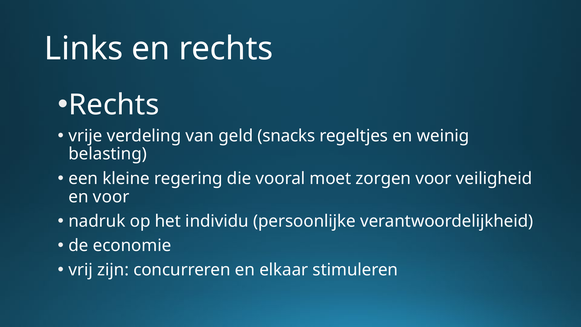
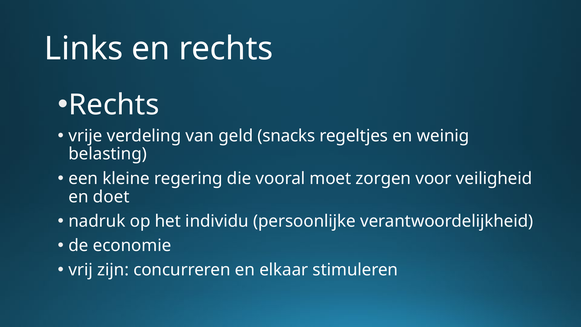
en voor: voor -> doet (111, 197)
